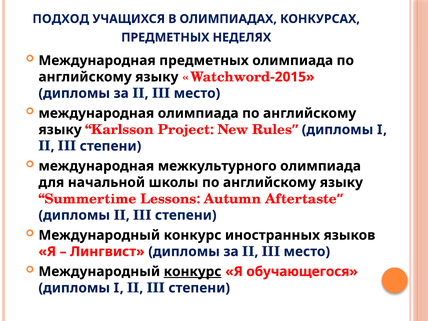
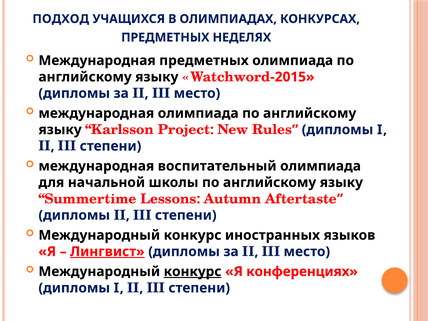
межкультурного: межкультурного -> воспитательный (217, 166)
Лингвист underline: none -> present (107, 252)
обучающегося: обучающегося -> конференциях (302, 272)
